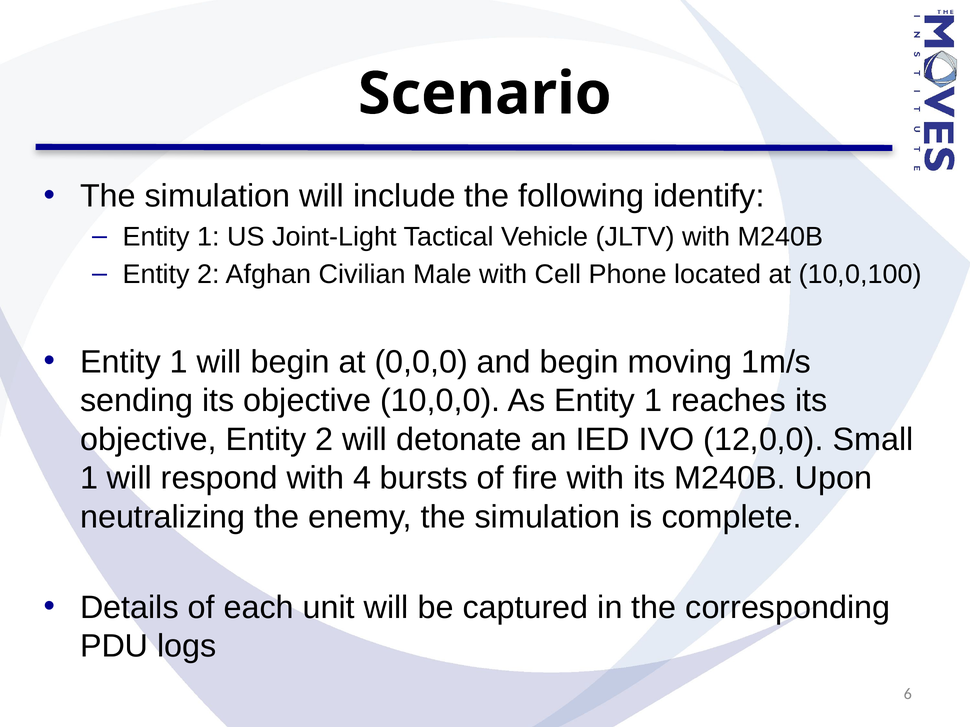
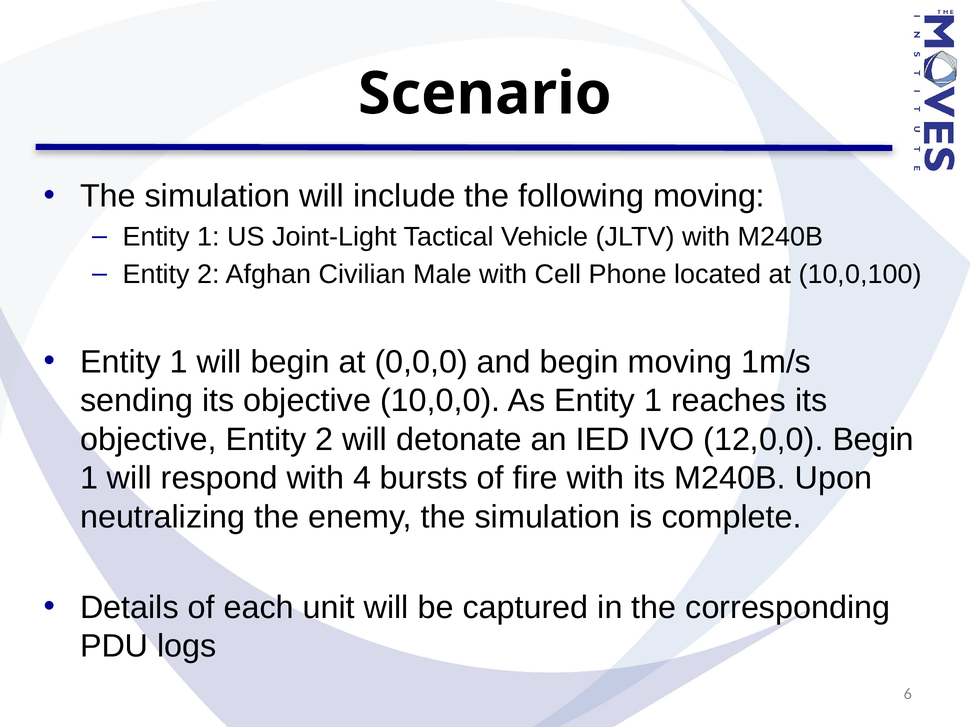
following identify: identify -> moving (709, 196)
12,0,0 Small: Small -> Begin (873, 440)
